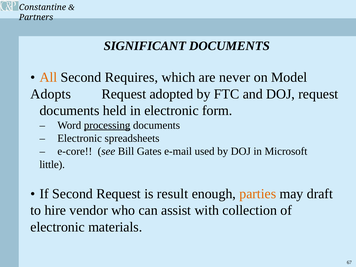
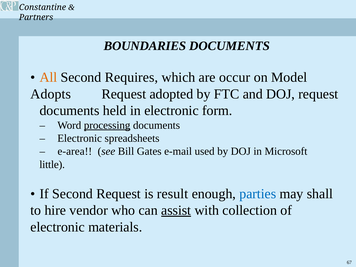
SIGNIFICANT: SIGNIFICANT -> BOUNDARIES (145, 46)
never: never -> occur (235, 77)
e-core: e-core -> e-area (75, 151)
parties colour: orange -> blue (258, 194)
draft: draft -> shall (320, 194)
assist underline: none -> present (176, 210)
